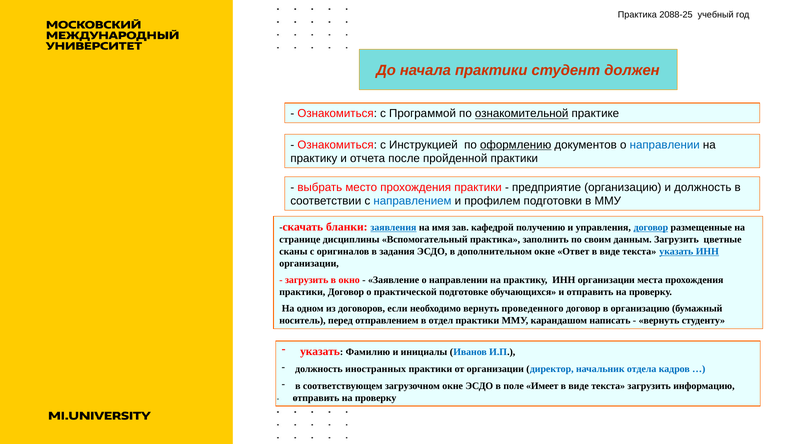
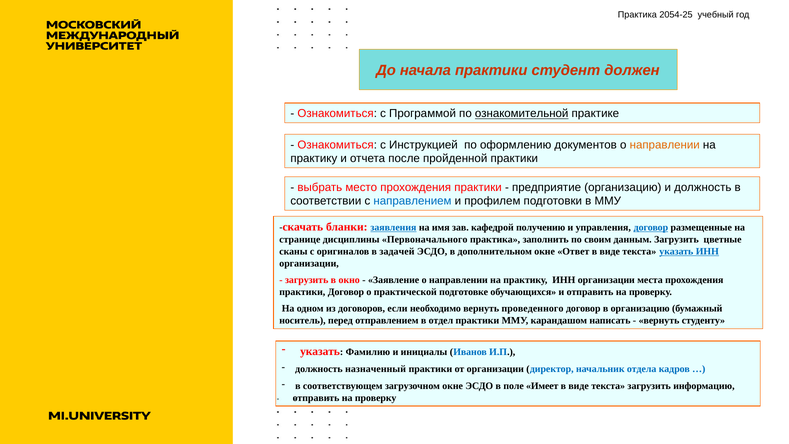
2088-25: 2088-25 -> 2054-25 (676, 15)
оформлению underline: present -> none (516, 145)
направлении colour: blue -> orange (665, 145)
Вспомогательный: Вспомогательный -> Первоначального (425, 239)
задания: задания -> задачей (397, 251)
иностранных: иностранных -> назначенный (376, 369)
